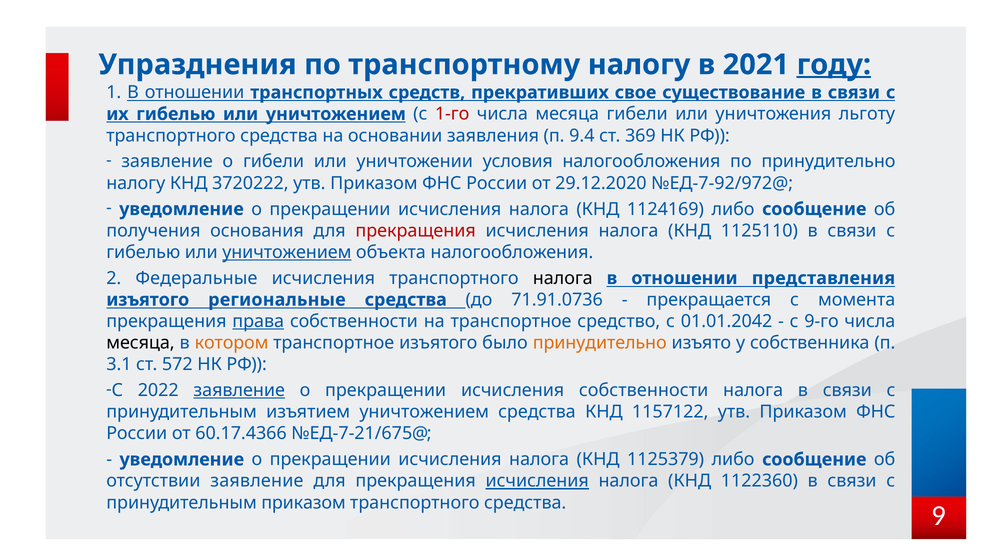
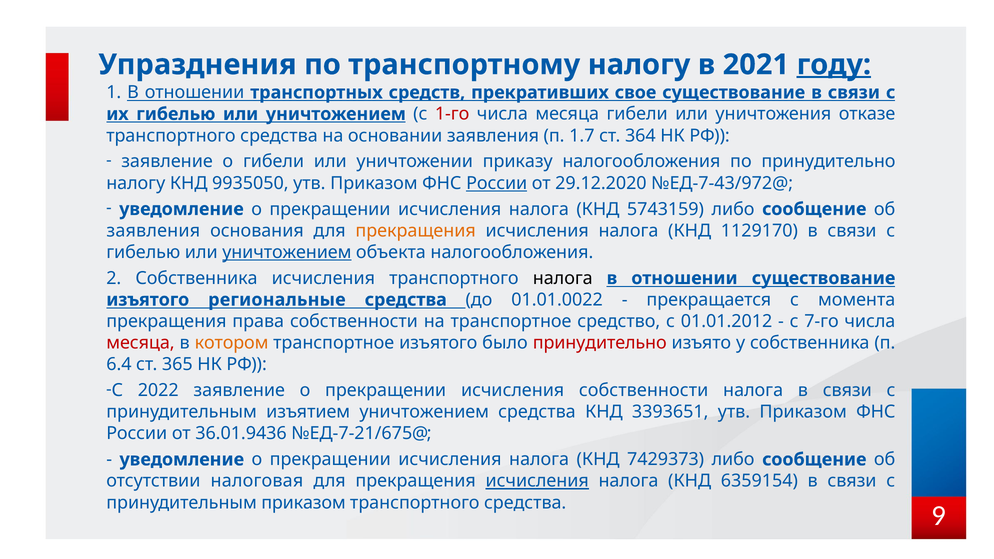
льготу: льготу -> отказе (867, 114)
9.4: 9.4 -> 1.7 (582, 136)
369: 369 -> 364 (640, 136)
условия: условия -> приказу (518, 162)
3720222: 3720222 -> 9935050 (250, 183)
России underline: none -> present (497, 183)
№ЕД-7-92/972@: №ЕД-7-92/972@ -> №ЕД-7-43/972@ (722, 183)
1124169: 1124169 -> 5743159 (665, 209)
получения: получения -> заявления (153, 231)
прекращения colour: red -> orange (416, 231)
1125110: 1125110 -> 1129170 (759, 231)
2 Федеральные: Федеральные -> Собственника (197, 278)
отношении представления: представления -> существование (824, 278)
71.91.0736: 71.91.0736 -> 01.01.0022 (557, 300)
права underline: present -> none (258, 321)
01.01.2042: 01.01.2042 -> 01.01.2012 (727, 321)
9-го: 9-го -> 7-го (821, 321)
месяца colour: black -> red (140, 343)
принудительно colour: orange -> red (600, 343)
3.1: 3.1 -> 6.4 (119, 365)
572: 572 -> 365 (177, 365)
заявление underline: present -> none (239, 390)
1157122: 1157122 -> 3393651 (670, 412)
60.17.4366: 60.17.4366 -> 36.01.9436 (241, 434)
1125379: 1125379 -> 7429373 (666, 460)
отсутствии заявление: заявление -> налоговая (257, 481)
1122360: 1122360 -> 6359154 (759, 481)
